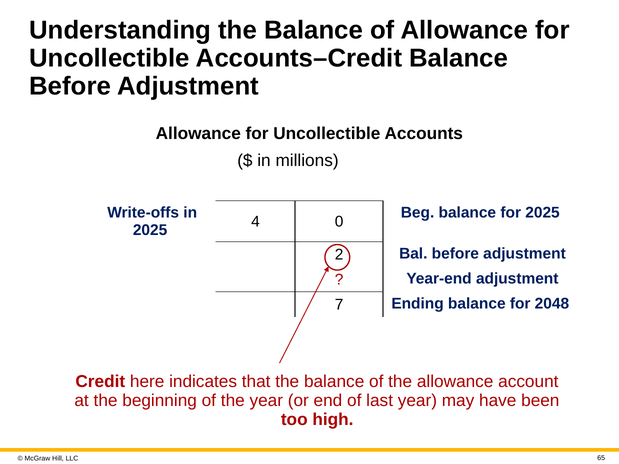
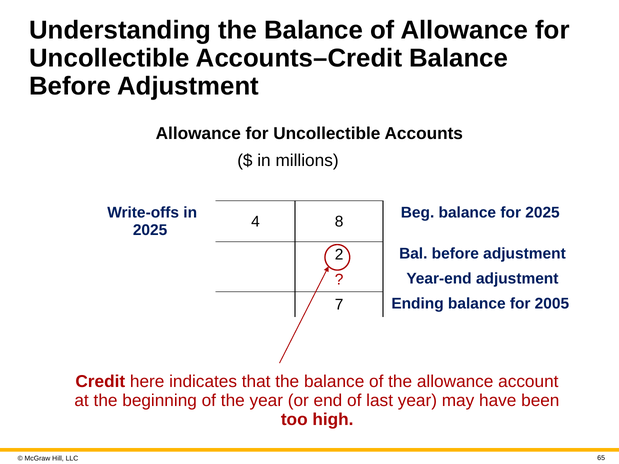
0: 0 -> 8 (339, 222)
2048: 2048 -> 2005 (552, 304)
